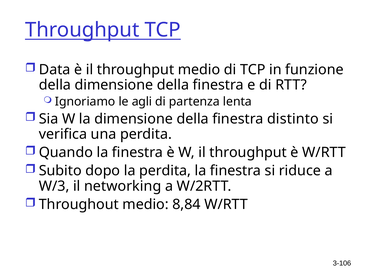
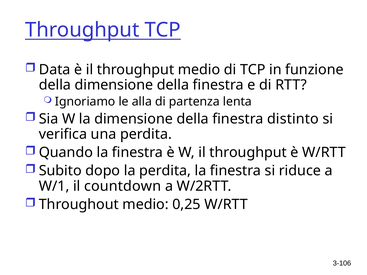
agli: agli -> alla (142, 102)
W/3: W/3 -> W/1 (54, 186)
networking: networking -> countdown (123, 186)
8,84: 8,84 -> 0,25 (186, 205)
